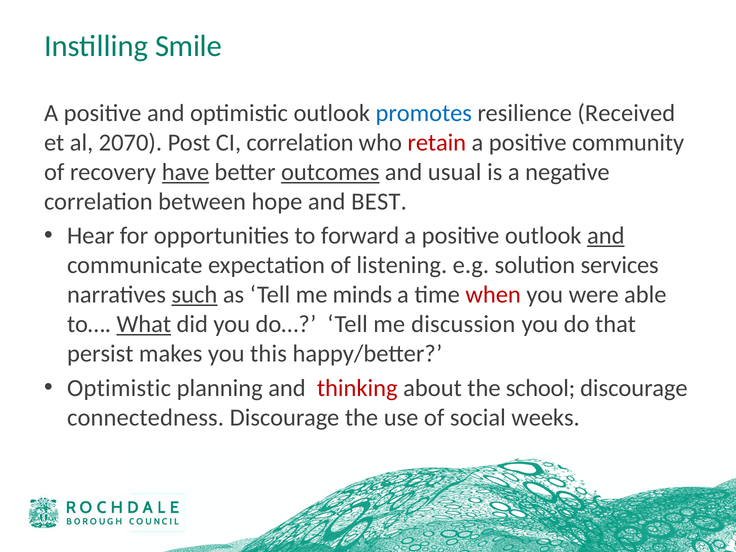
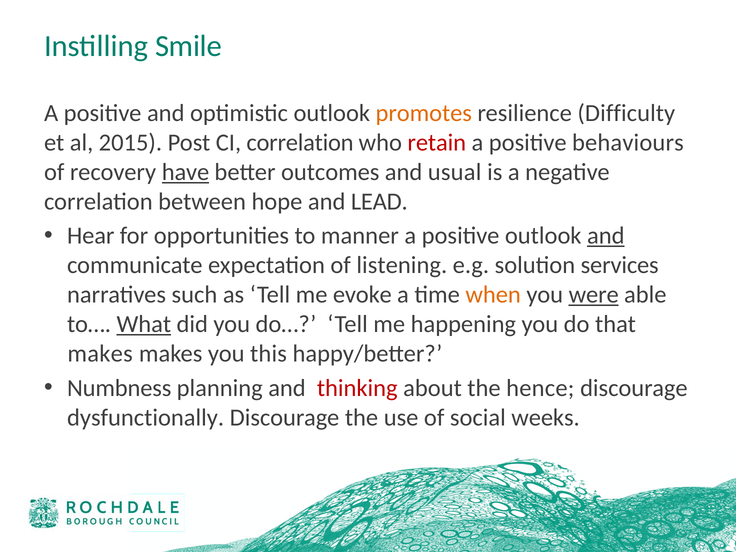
promotes colour: blue -> orange (424, 113)
Received: Received -> Difficulty (626, 113)
2070: 2070 -> 2015 (130, 143)
community: community -> behaviours (628, 143)
outcomes underline: present -> none (330, 172)
BEST: BEST -> LEAD (379, 202)
forward: forward -> manner (360, 236)
such underline: present -> none (194, 295)
minds: minds -> evoke (362, 295)
when colour: red -> orange (493, 295)
were underline: none -> present (594, 295)
discussion: discussion -> happening (463, 324)
persist: persist -> makes (100, 354)
Optimistic: Optimistic -> Numbness (119, 388)
school: school -> hence (540, 388)
connectedness: connectedness -> dysfunctionally (146, 417)
